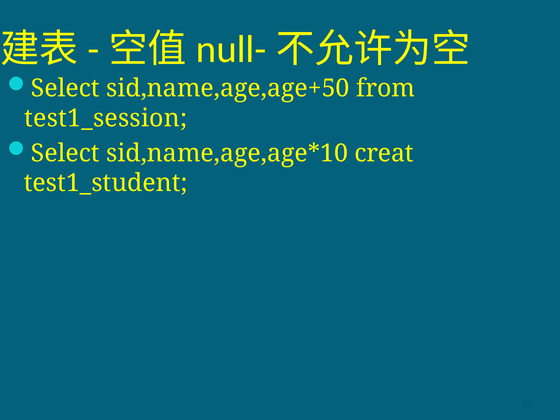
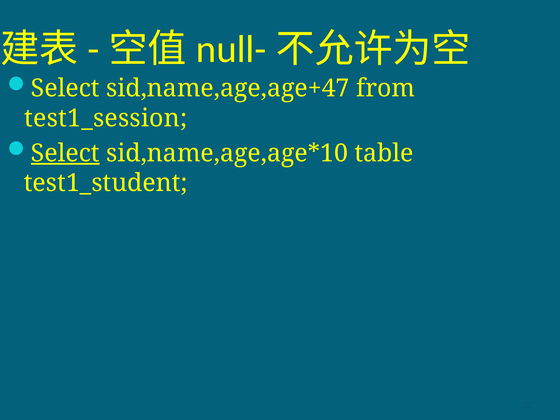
sid,name,age,age+50: sid,name,age,age+50 -> sid,name,age,age+47 (228, 88)
Select underline: none -> present (65, 153)
creat: creat -> table (384, 153)
